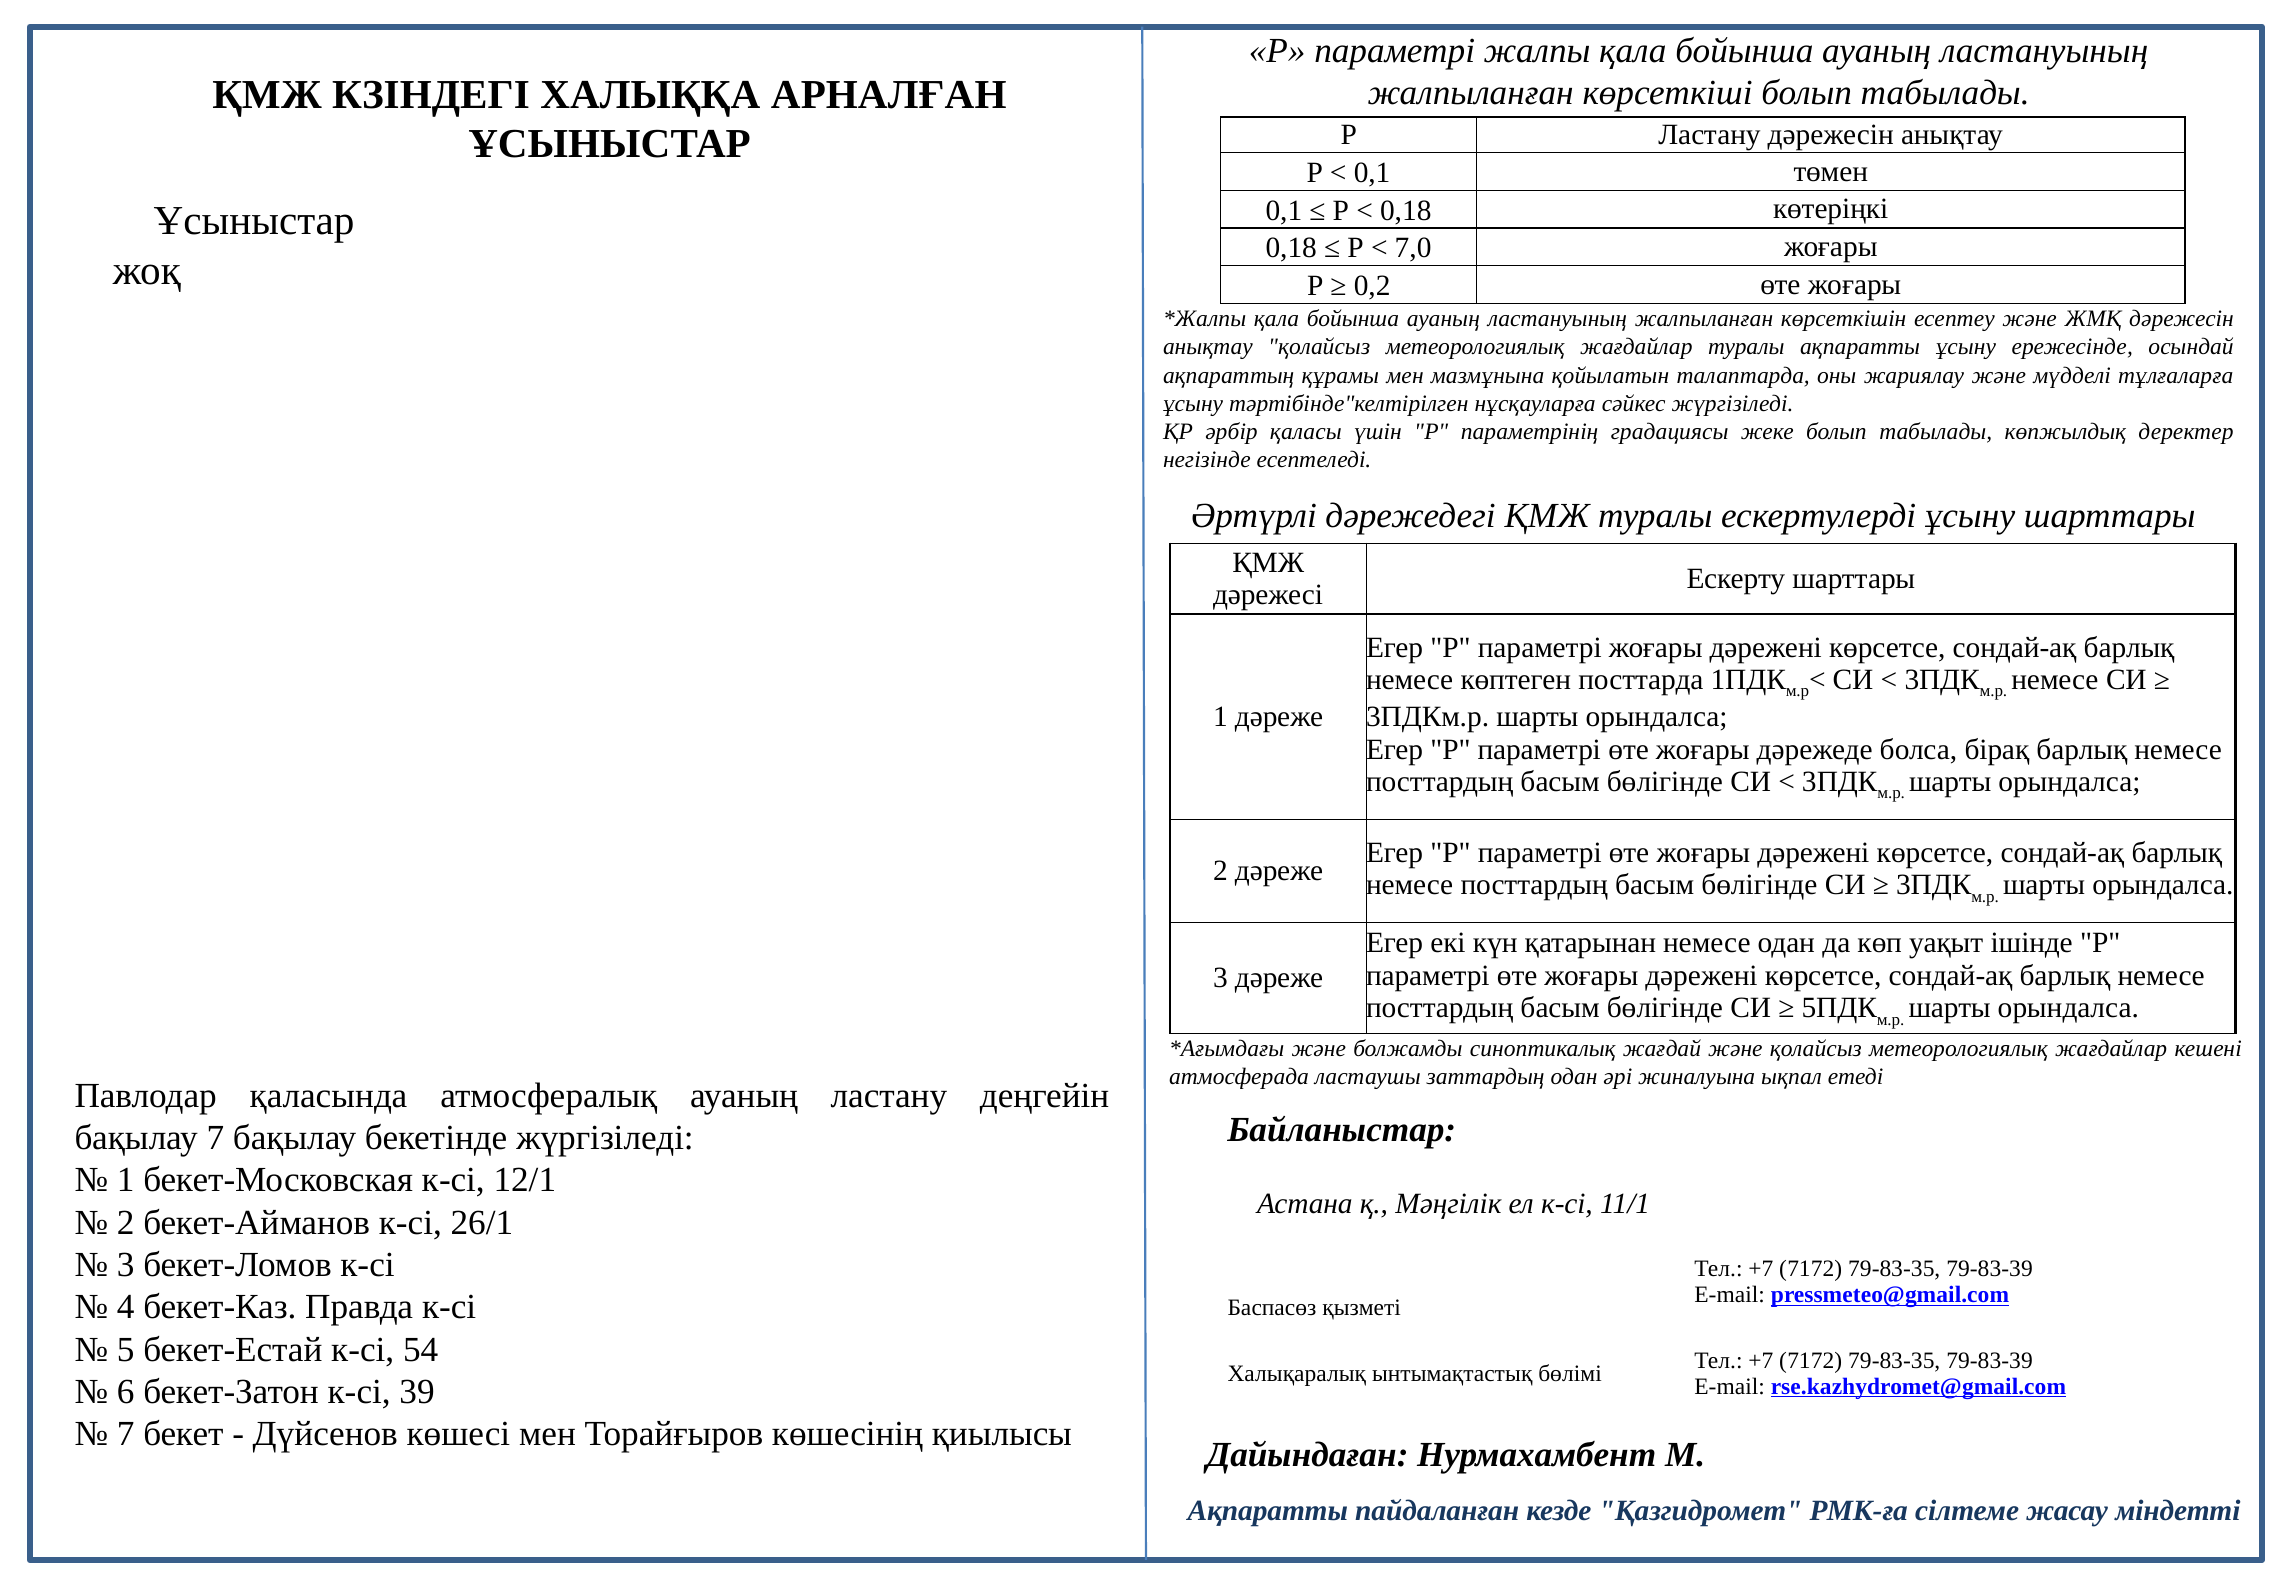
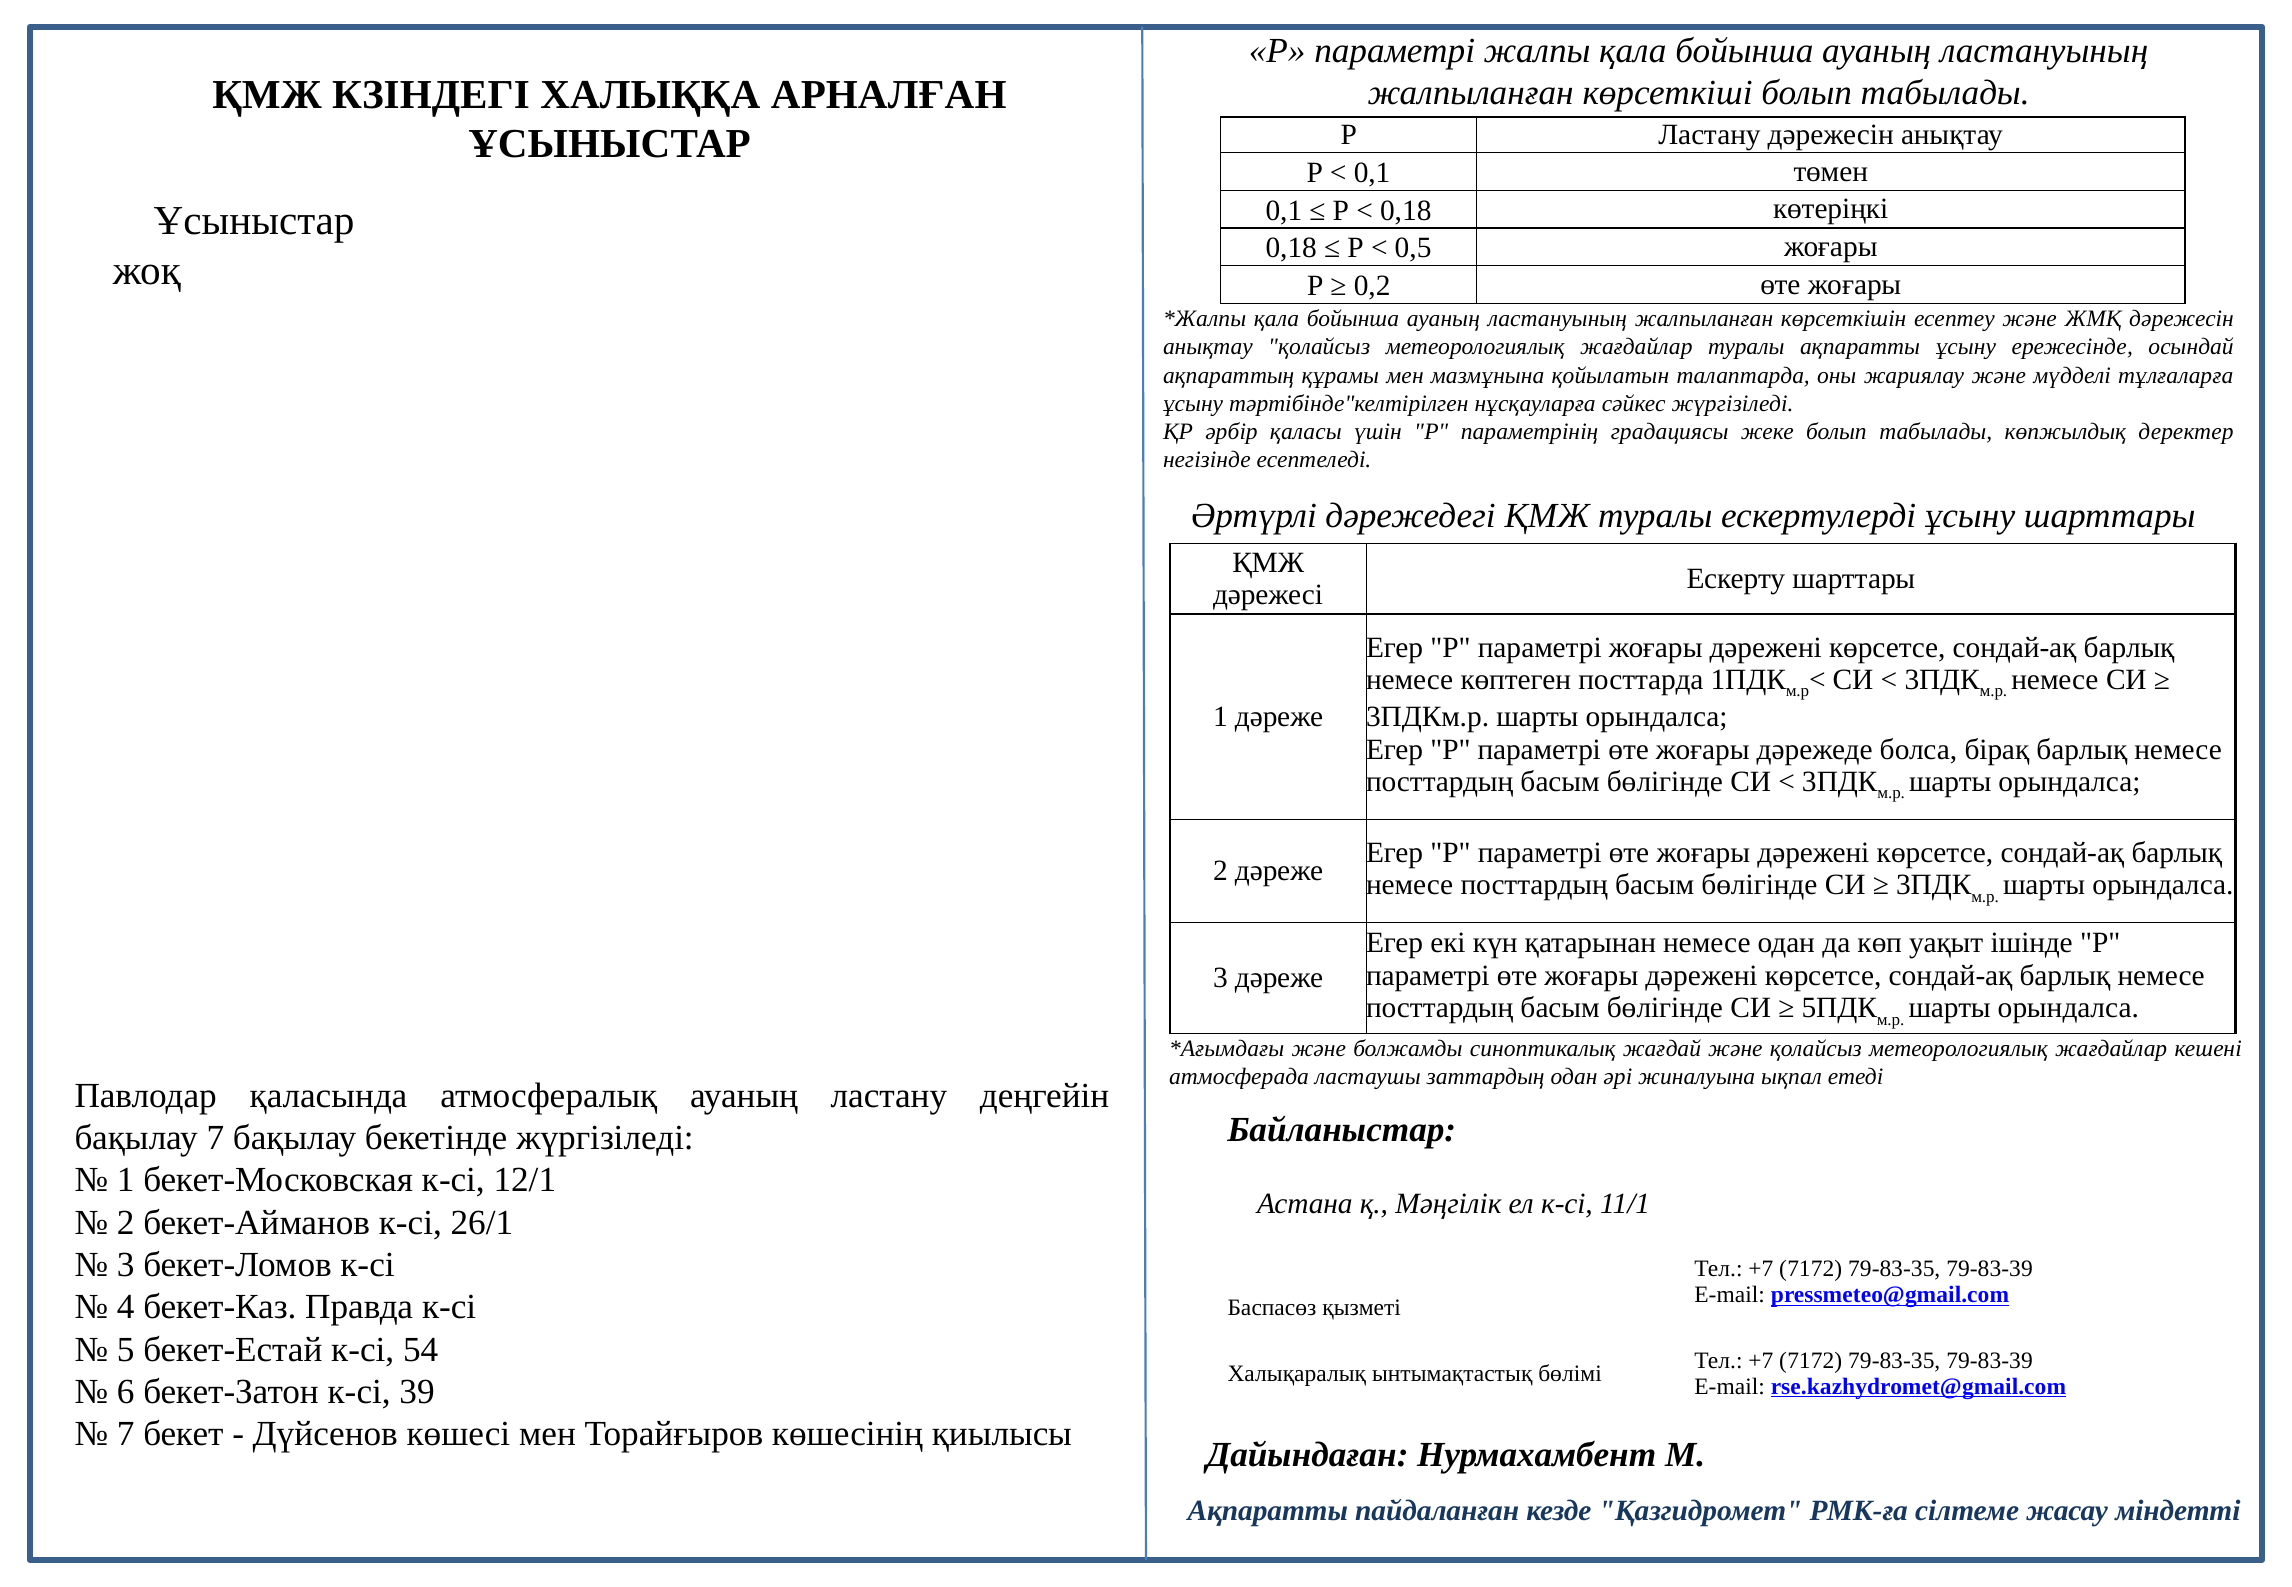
7,0: 7,0 -> 0,5 (1413, 248)
